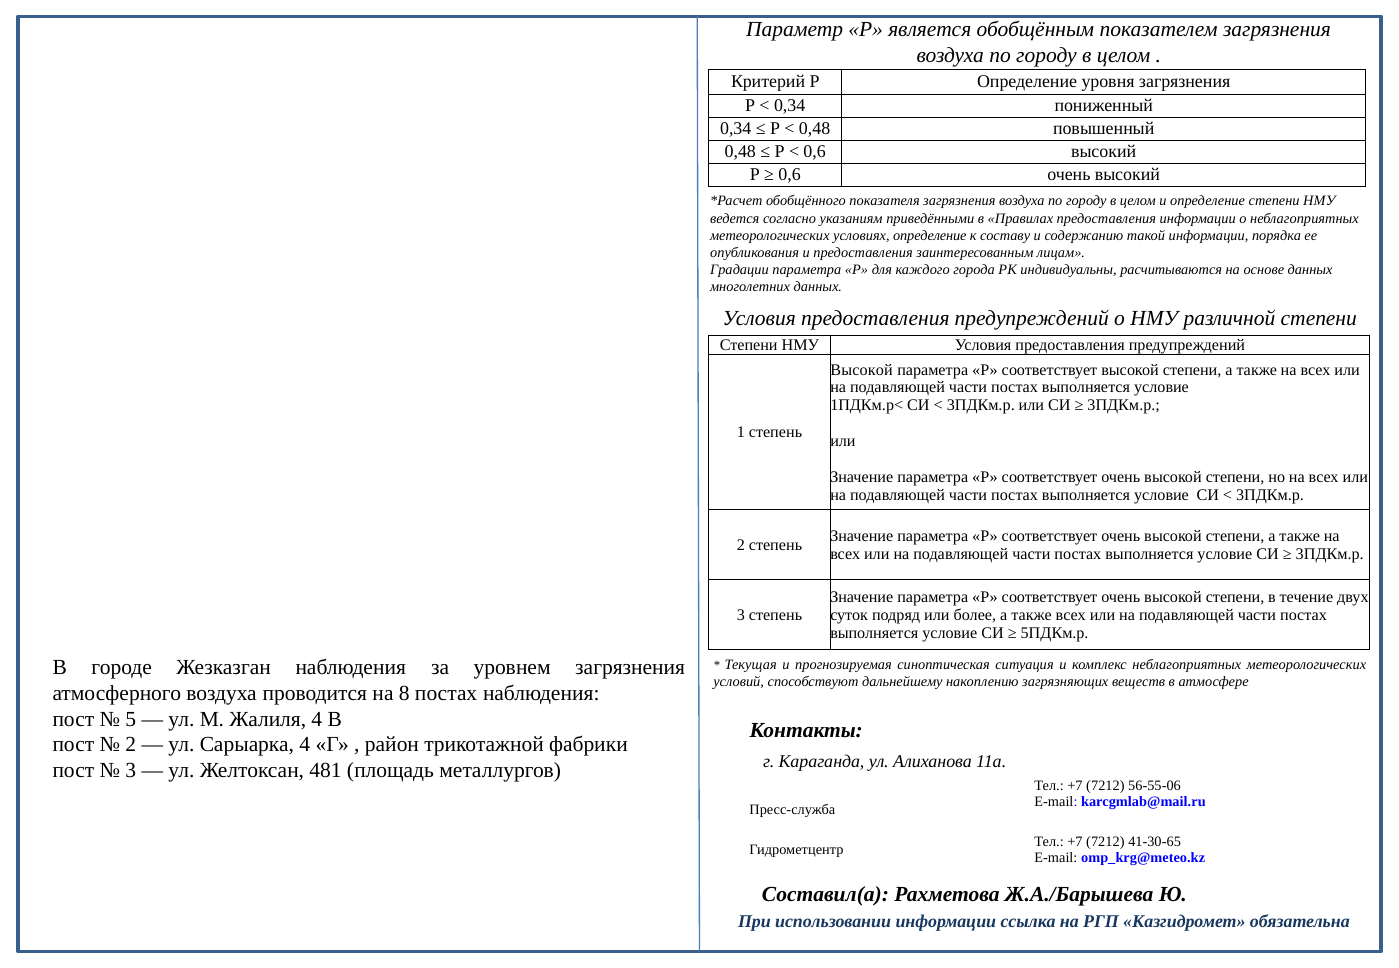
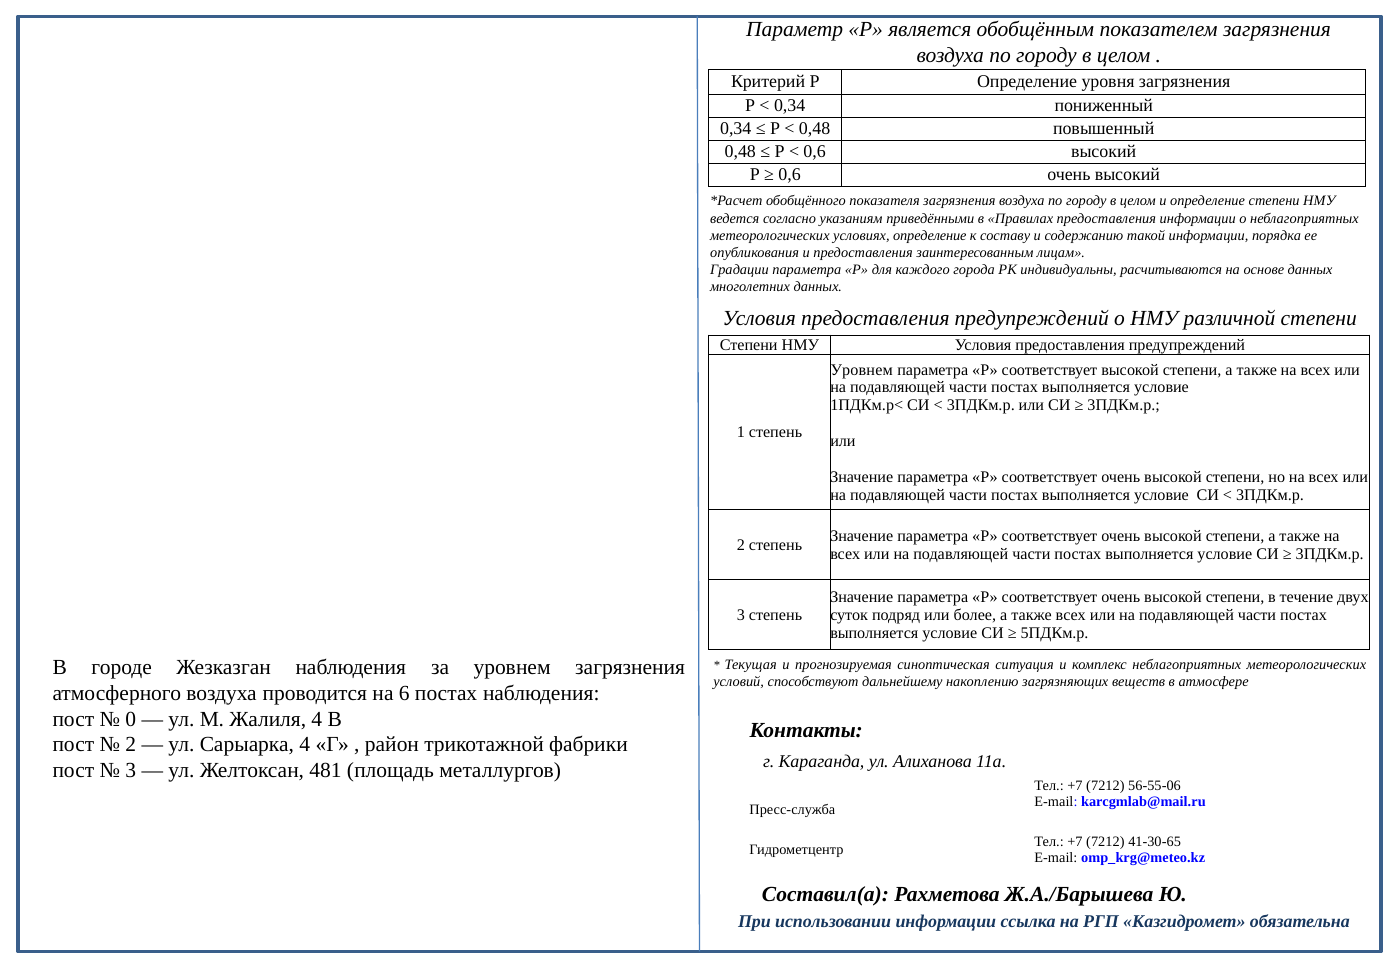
Высокой: Высокой -> Уровнем (862, 370)
8: 8 -> 6 (404, 693)
5: 5 -> 0 (131, 719)
